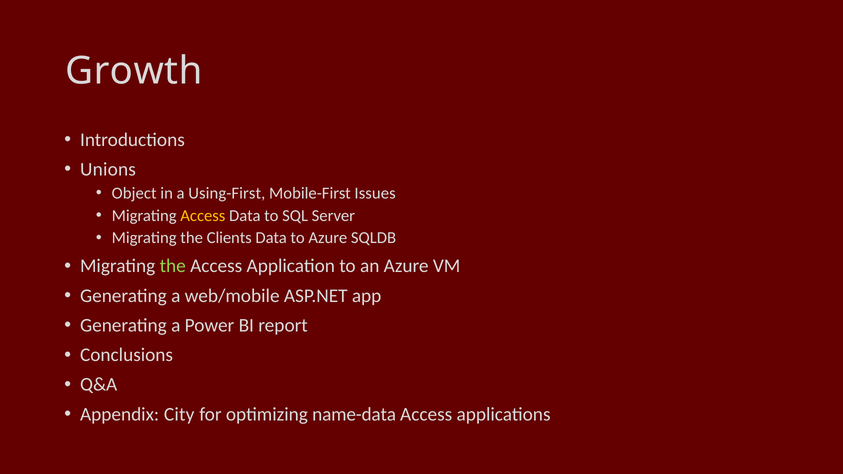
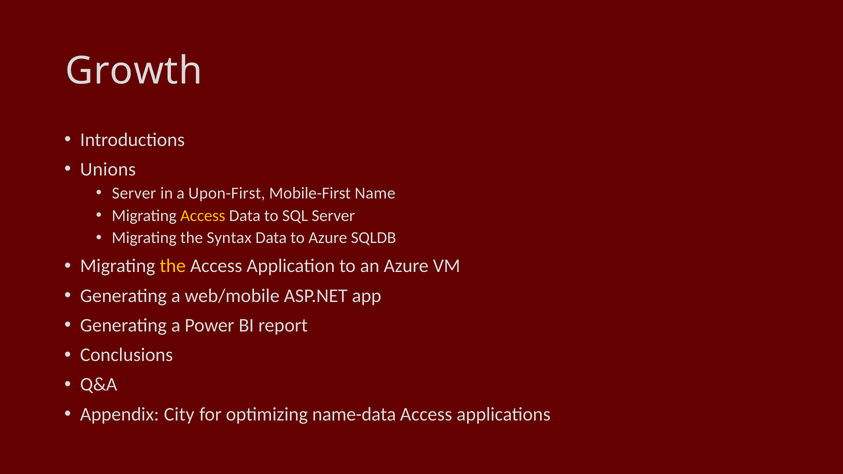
Object: Object -> Server (134, 193)
Using-First: Using-First -> Upon-First (227, 193)
Issues: Issues -> Name (375, 193)
Clients: Clients -> Syntax (229, 238)
the colour: light green -> yellow (173, 266)
